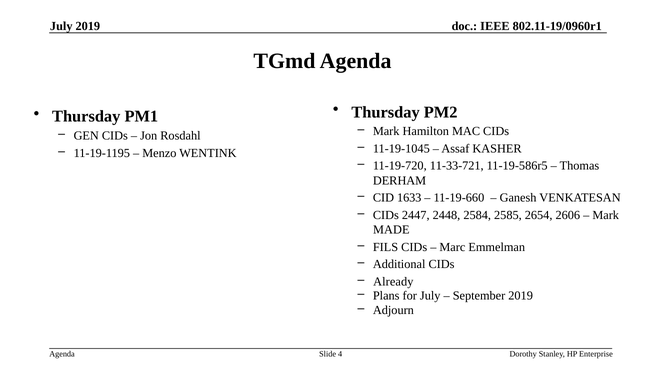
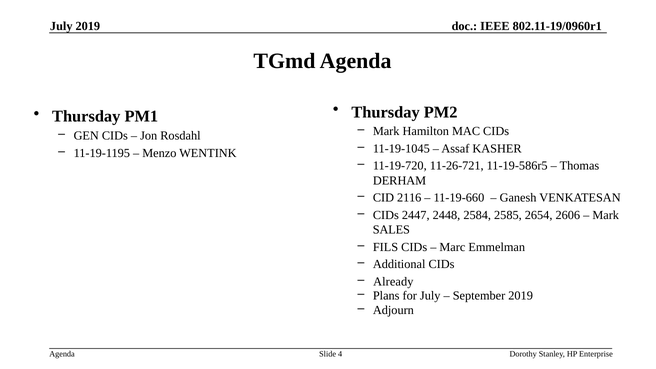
11-33-721: 11-33-721 -> 11-26-721 (457, 166)
1633: 1633 -> 2116 (409, 198)
MADE: MADE -> SALES (391, 230)
